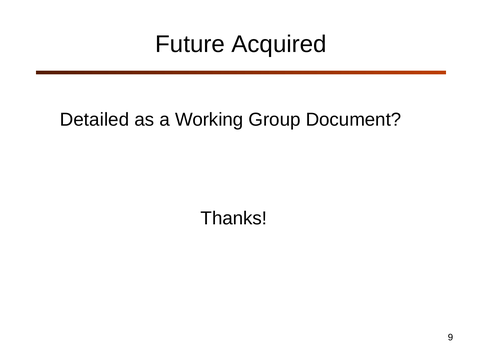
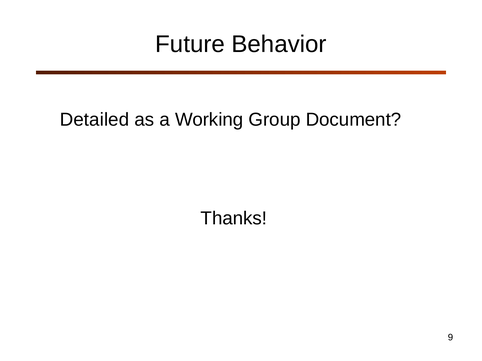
Acquired: Acquired -> Behavior (279, 44)
